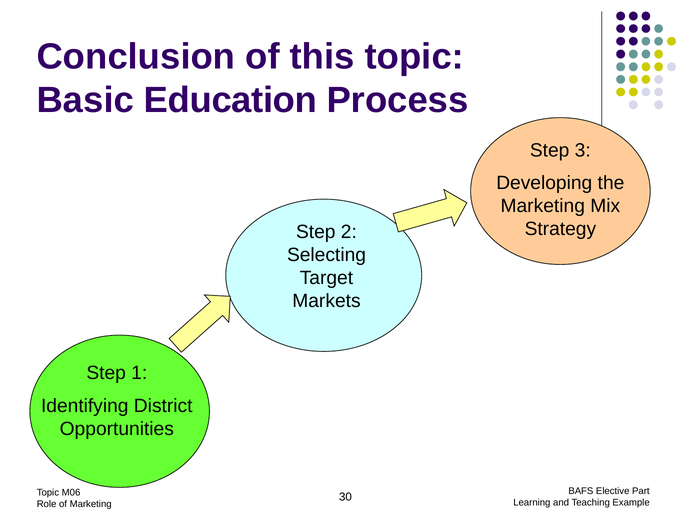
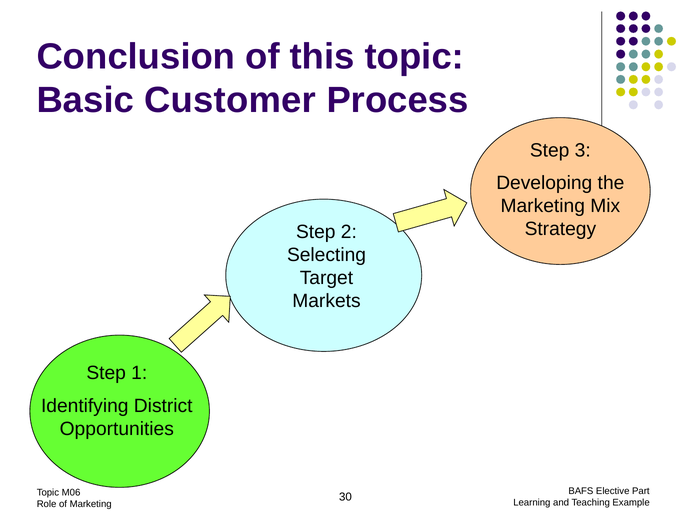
Education: Education -> Customer (230, 100)
